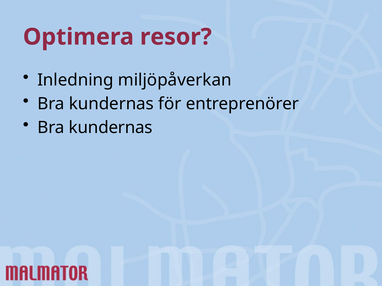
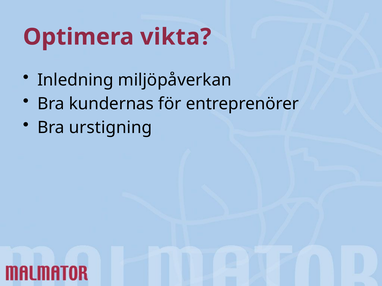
resor: resor -> vikta (176, 37)
kundernas: kundernas -> urstigning (111, 128)
